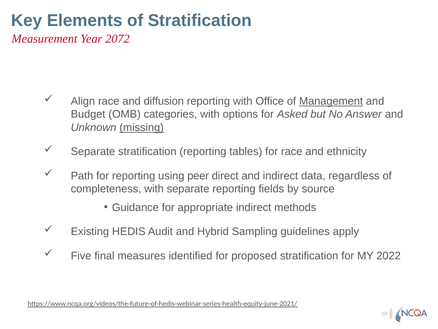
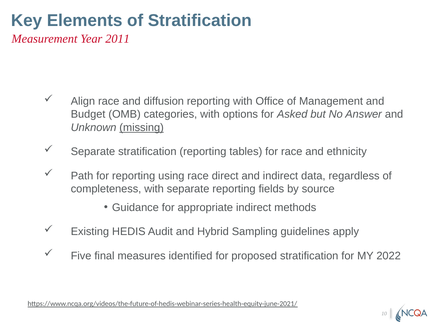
2072: 2072 -> 2011 (118, 39)
Management underline: present -> none (331, 101)
using peer: peer -> race (198, 176)
